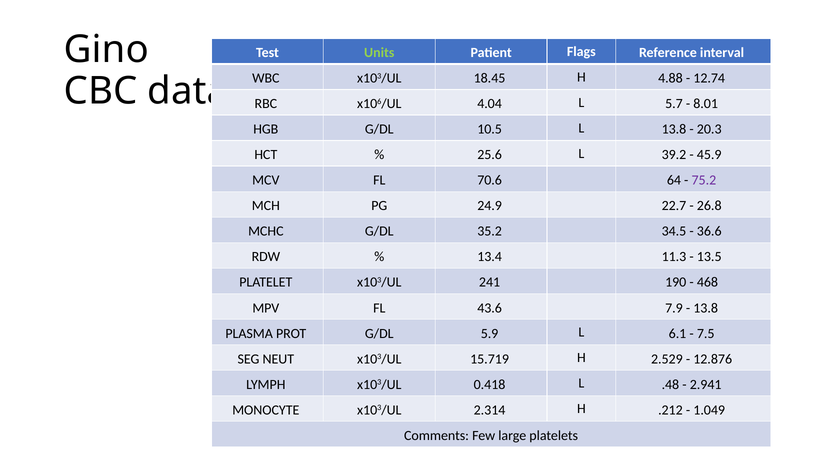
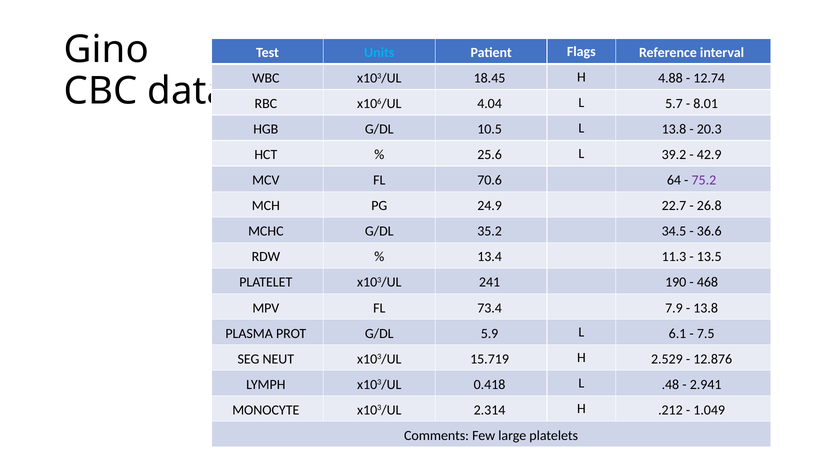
Units colour: light green -> light blue (379, 53)
45.9: 45.9 -> 42.9 (709, 155)
43.6: 43.6 -> 73.4 (490, 308)
